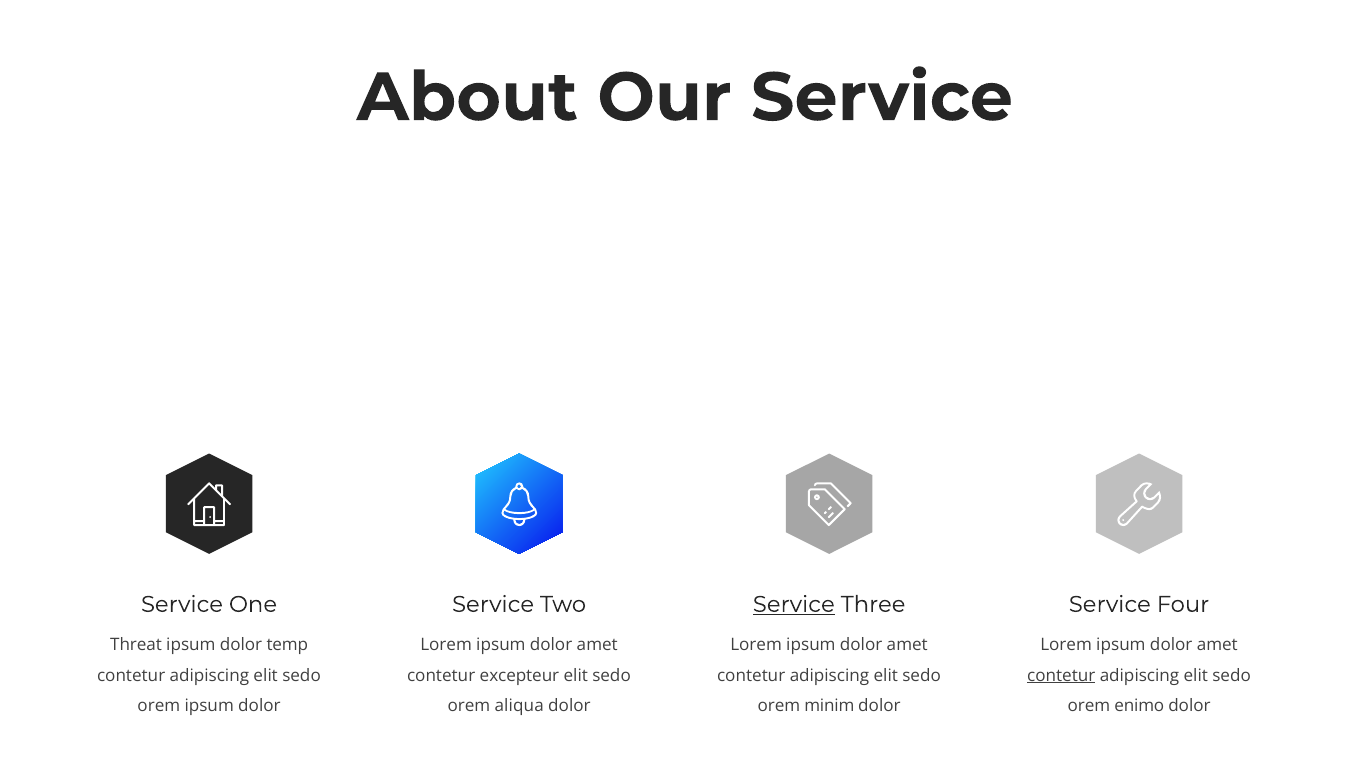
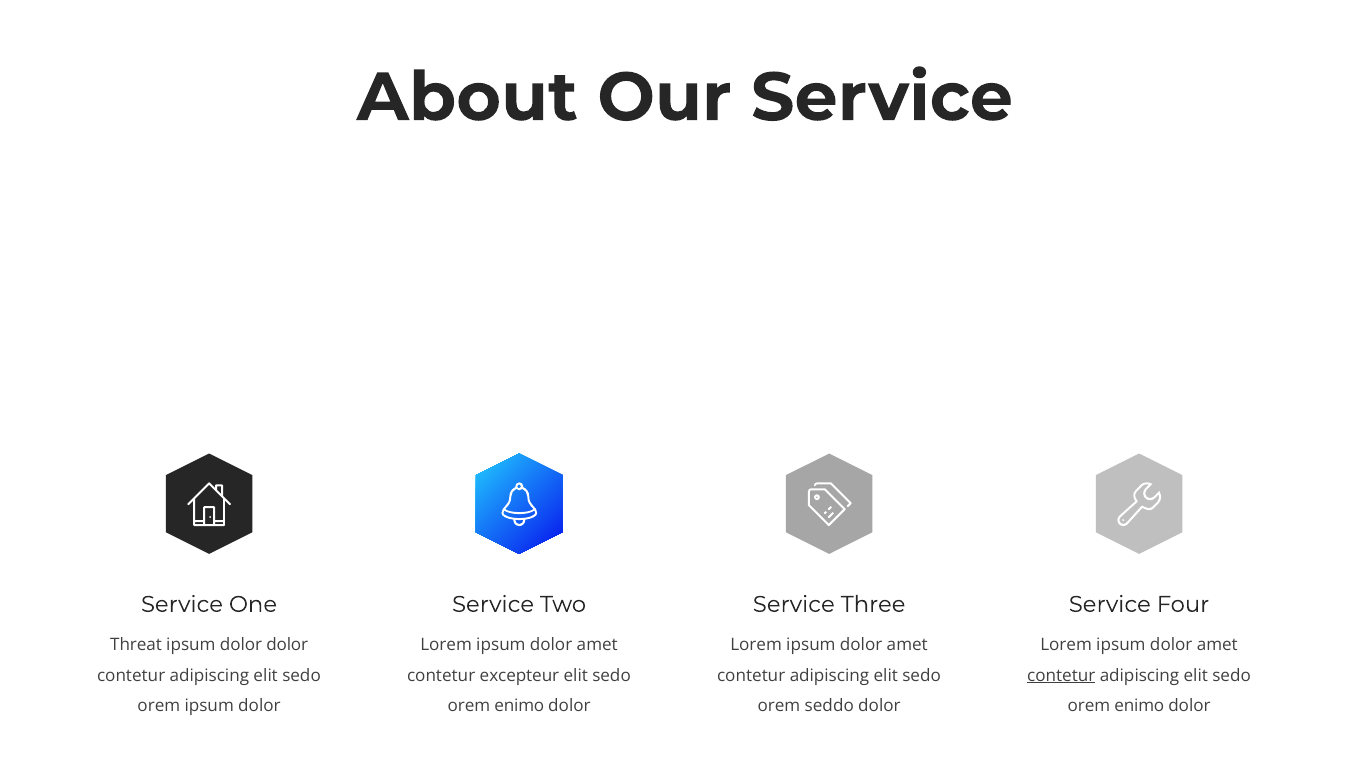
Service underline: present -> none (794, 604)
dolor temp: temp -> dolor (287, 644)
aliqua: aliqua -> enimo (519, 706)
minim: minim -> seddo (829, 706)
